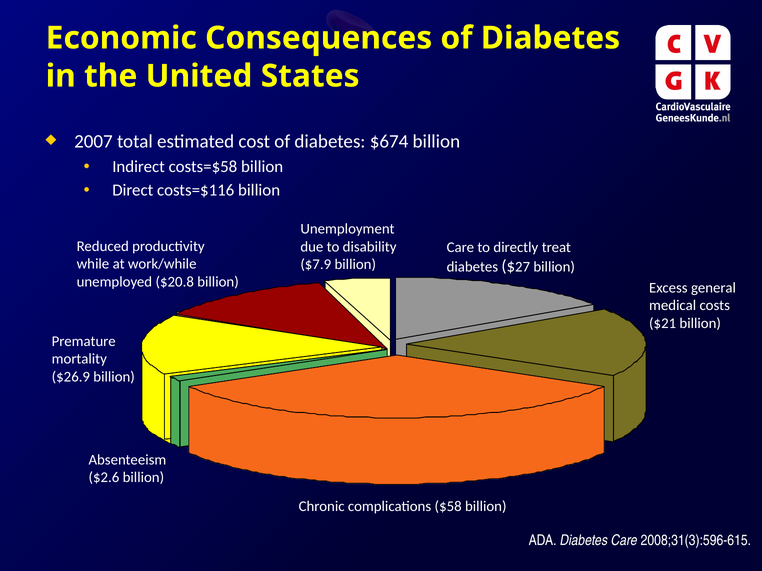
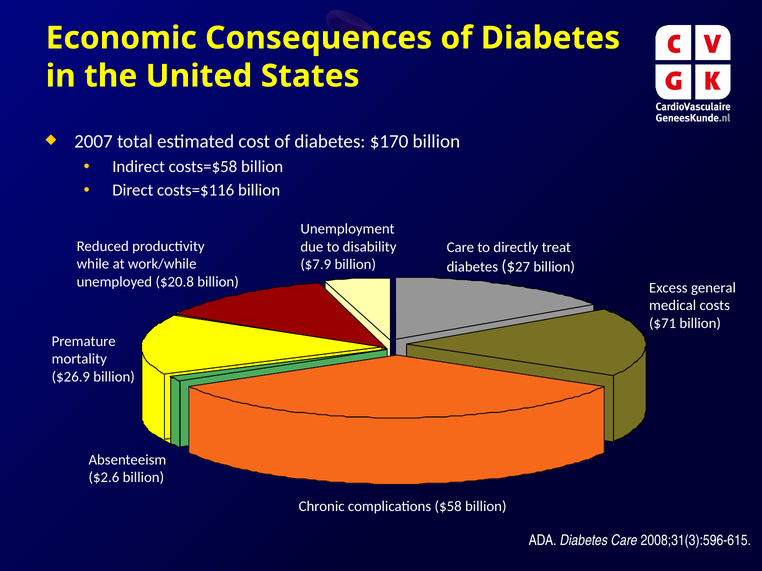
$674: $674 -> $170 (389, 142)
$21: $21 -> $71 (663, 323)
